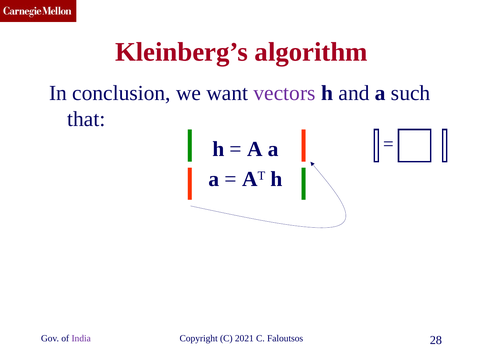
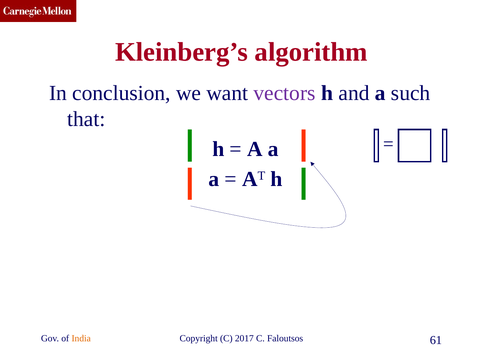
India colour: purple -> orange (81, 339)
2021: 2021 -> 2017 (244, 339)
28: 28 -> 61 (436, 341)
